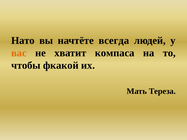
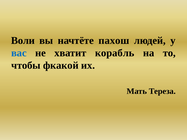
Нато: Нато -> Воли (23, 41)
всегда: всегда -> пахош (114, 41)
вас colour: orange -> blue (19, 53)
компаса: компаса -> корабль (115, 53)
